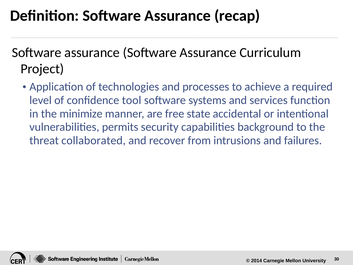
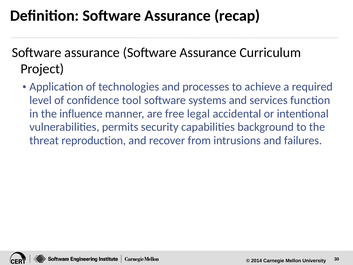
minimize: minimize -> influence (81, 114)
state: state -> legal (198, 114)
collaborated: collaborated -> reproduction (94, 140)
